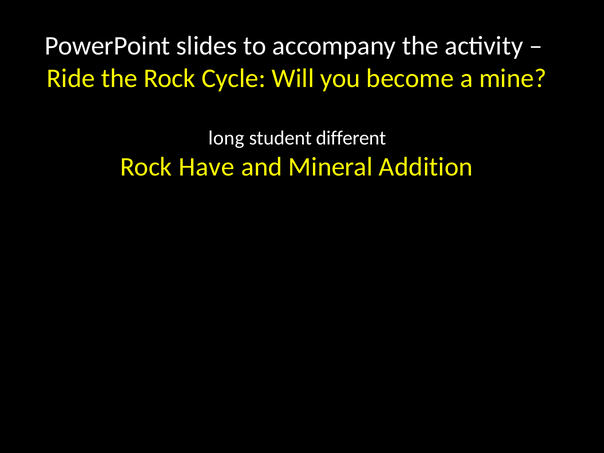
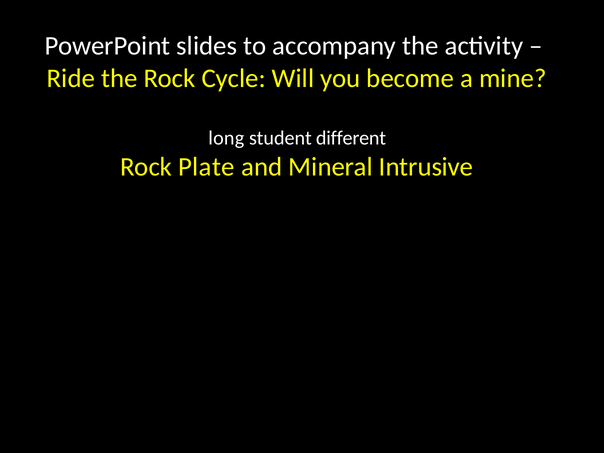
Have: Have -> Plate (206, 167)
Addition: Addition -> Intrusive (426, 167)
